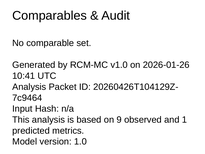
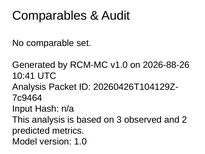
2026-01-26: 2026-01-26 -> 2026-88-26 (166, 65)
9: 9 -> 3 (119, 120)
1: 1 -> 2 (185, 120)
